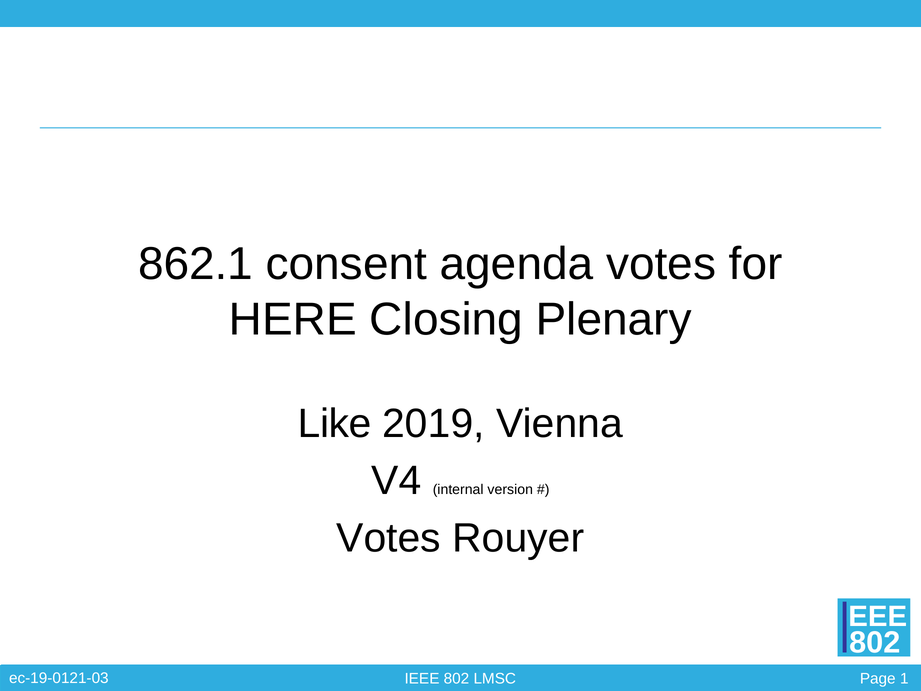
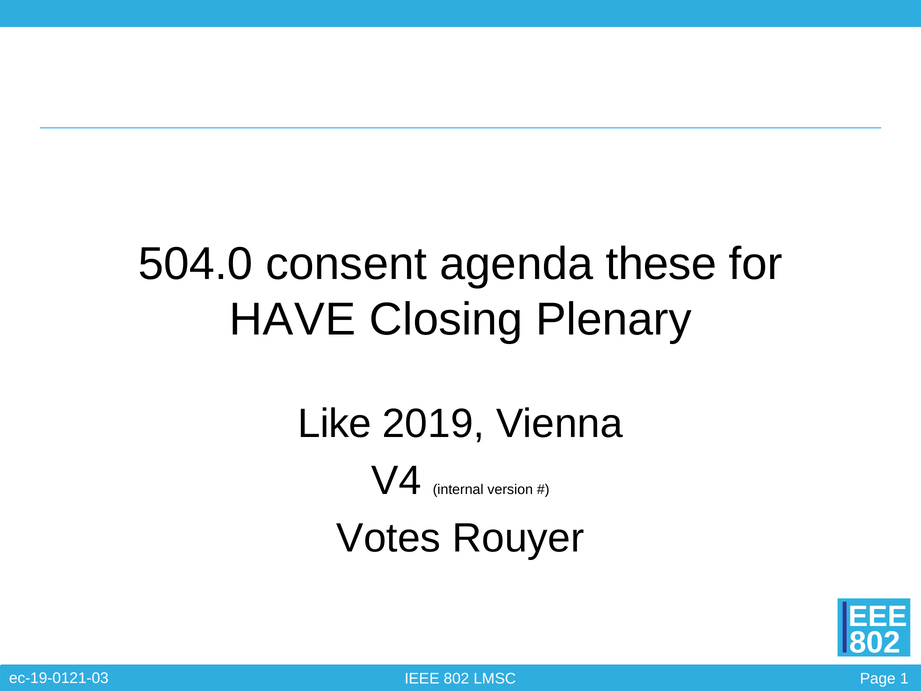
862.1: 862.1 -> 504.0 (196, 264)
agenda votes: votes -> these (661, 264)
HERE: HERE -> HAVE (293, 319)
